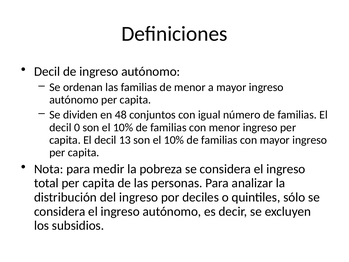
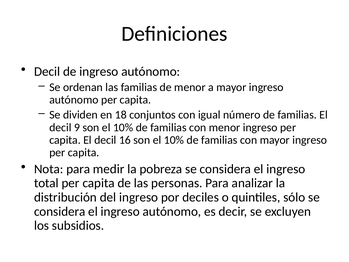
48: 48 -> 18 (121, 115)
0: 0 -> 9 (77, 127)
13: 13 -> 16 (125, 140)
